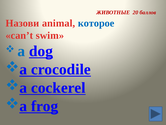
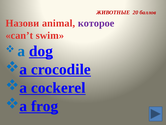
которое colour: blue -> purple (96, 23)
